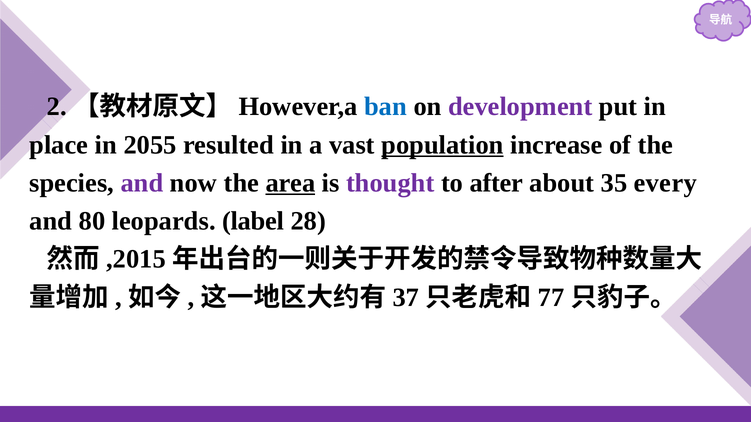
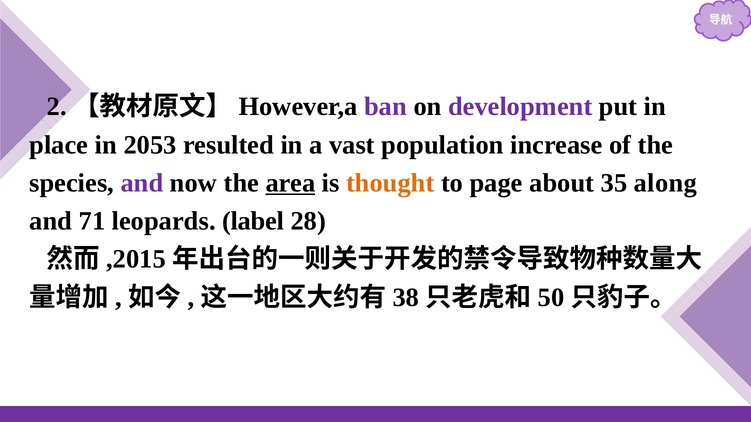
ban colour: blue -> purple (386, 107)
2055: 2055 -> 2053 (150, 145)
population underline: present -> none (442, 145)
thought colour: purple -> orange (390, 183)
after: after -> page (496, 183)
every: every -> along (665, 183)
80: 80 -> 71 (92, 221)
37: 37 -> 38 (406, 298)
77: 77 -> 50 (551, 298)
